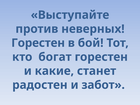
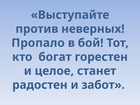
Горестен: Горестен -> Пропало (38, 43)
какие: какие -> целое (54, 71)
